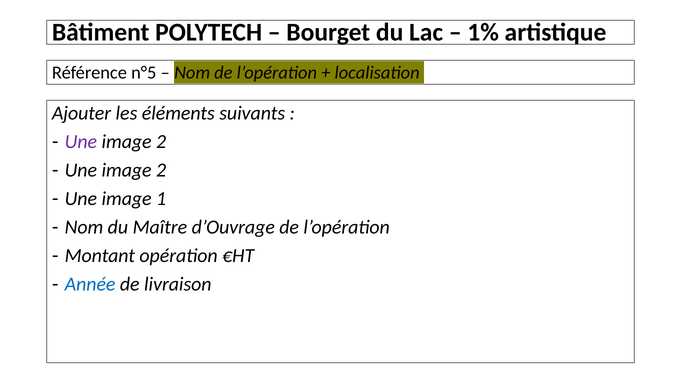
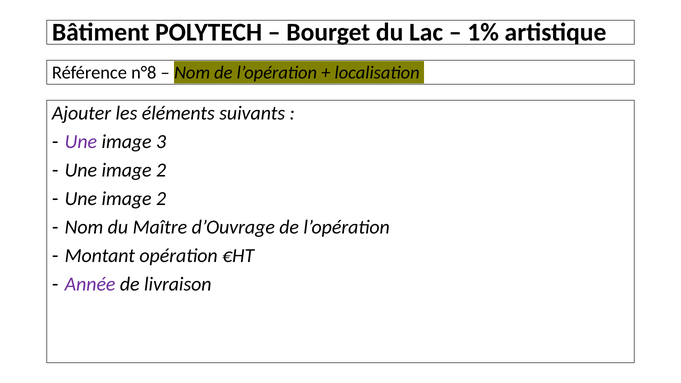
n°5: n°5 -> n°8 (144, 73)
2: 2 -> 3 (161, 142)
1: 1 -> 2 (161, 199)
Année colour: blue -> purple (90, 284)
